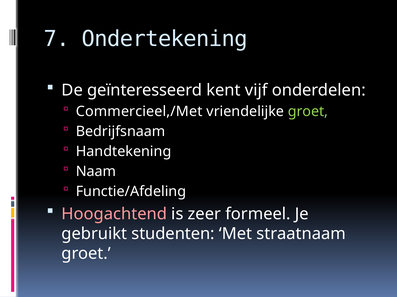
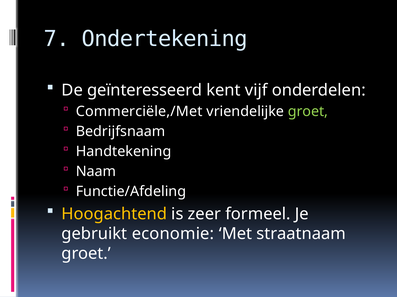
Commercieel,/Met: Commercieel,/Met -> Commerciële,/Met (139, 112)
Hoogachtend colour: pink -> yellow (114, 214)
studenten: studenten -> economie (173, 234)
